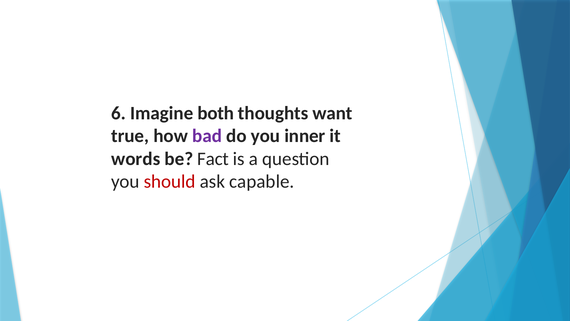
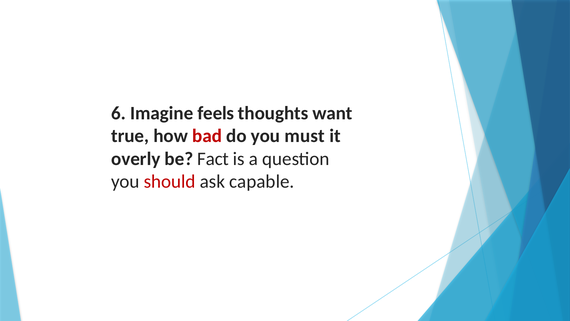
both: both -> feels (216, 113)
bad colour: purple -> red (207, 136)
inner: inner -> must (305, 136)
words: words -> overly (136, 159)
